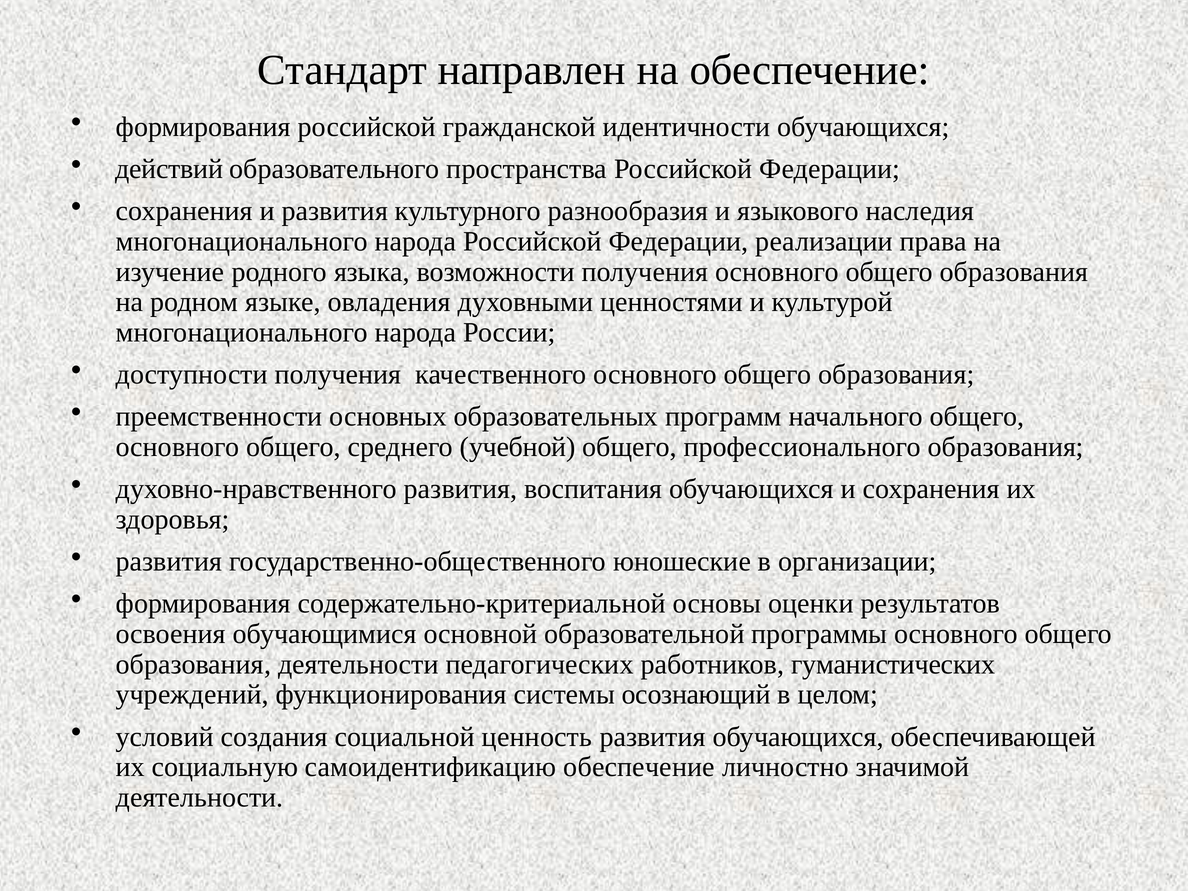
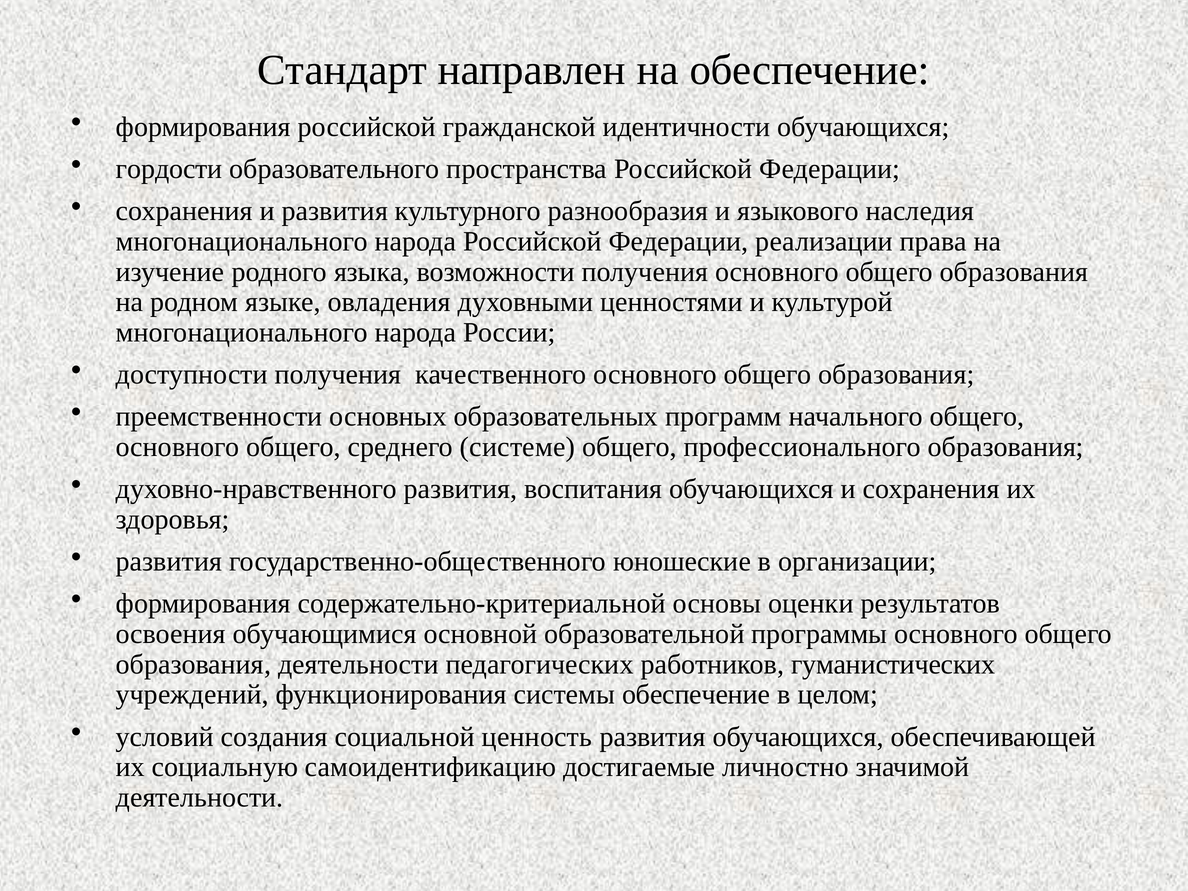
действий: действий -> гордости (169, 169)
учебной: учебной -> системе (517, 447)
системы осознающий: осознающий -> обеспечение (696, 695)
самоидентификацию обеспечение: обеспечение -> достигаемые (639, 767)
